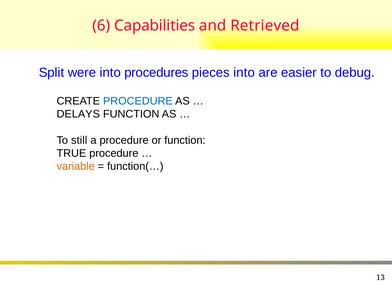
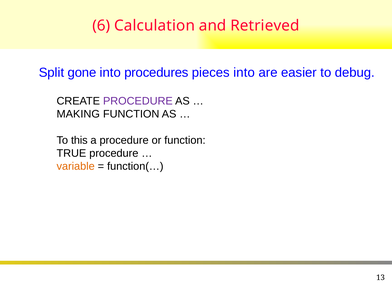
Capabilities: Capabilities -> Calculation (155, 26)
were: were -> gone (82, 73)
PROCEDURE colour: blue -> purple (138, 101)
DELAYS: DELAYS -> MAKING (78, 114)
still: still -> this (79, 140)
